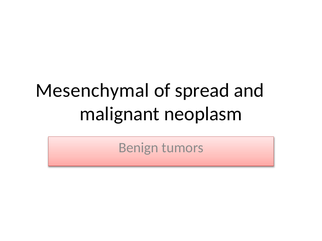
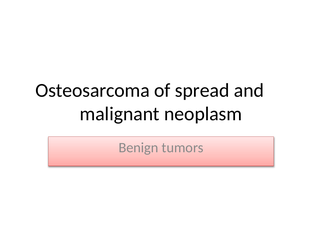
Mesenchymal: Mesenchymal -> Osteosarcoma (93, 90)
